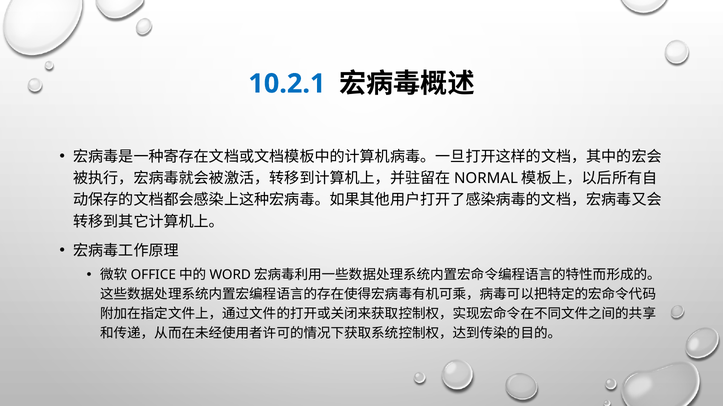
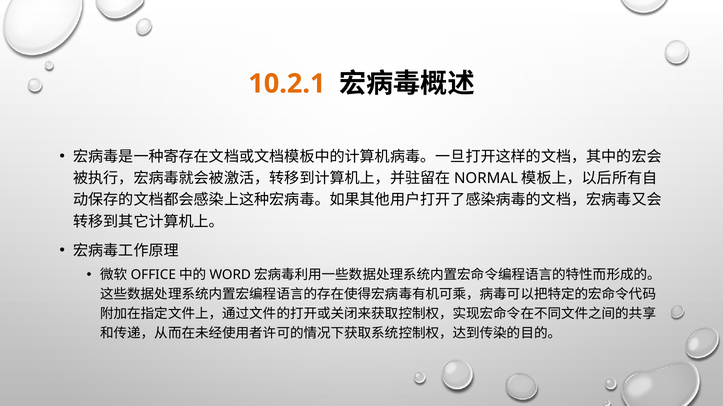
10.2.1 colour: blue -> orange (287, 84)
